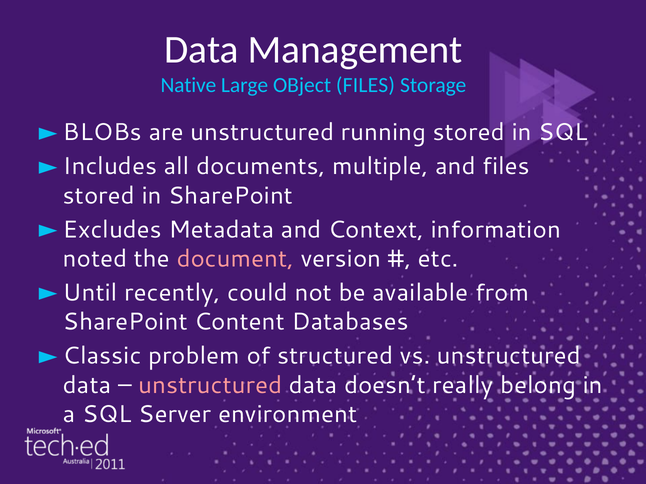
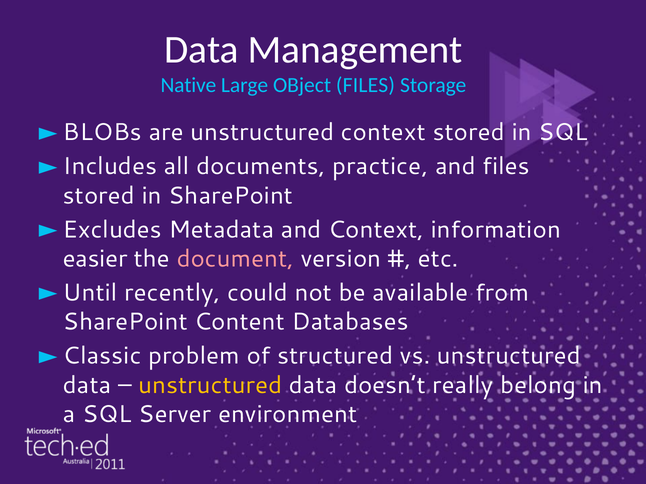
unstructured running: running -> context (383, 133)
multiple: multiple -> practice (380, 167)
noted: noted -> easier (95, 259)
unstructured colour: pink -> yellow (210, 385)
